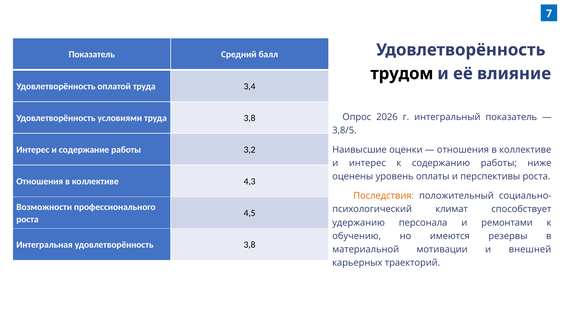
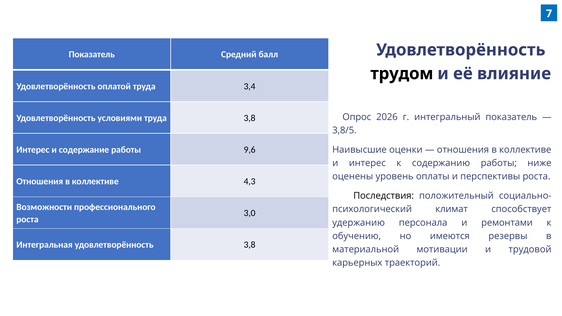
3,2: 3,2 -> 9,6 (250, 150)
Последствия colour: orange -> black (384, 196)
4,5: 4,5 -> 3,0 (250, 213)
внешней: внешней -> трудовой (530, 249)
